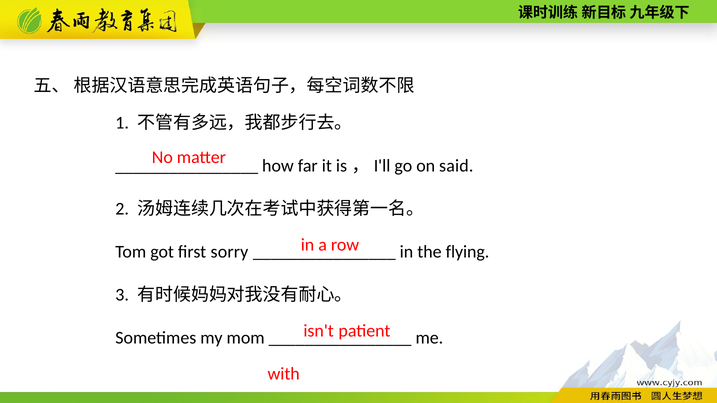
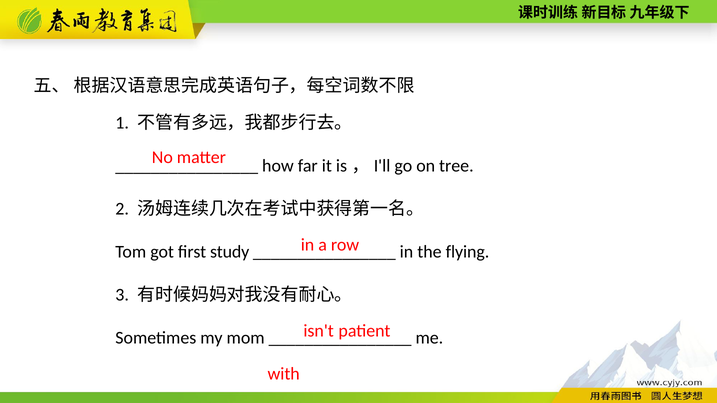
said: said -> tree (456, 166)
sorry: sorry -> study (230, 252)
